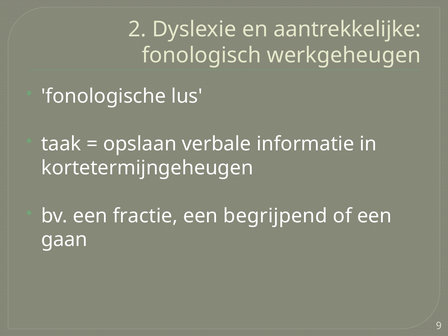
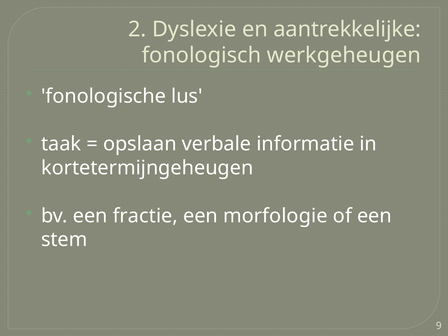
begrijpend: begrijpend -> morfologie (275, 216)
gaan: gaan -> stem (64, 240)
